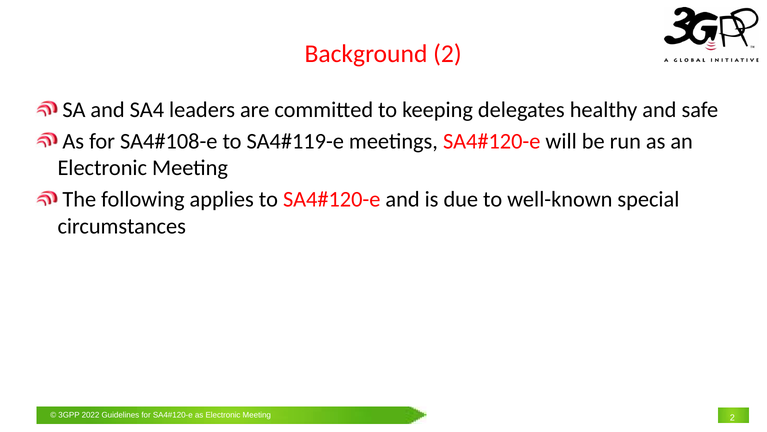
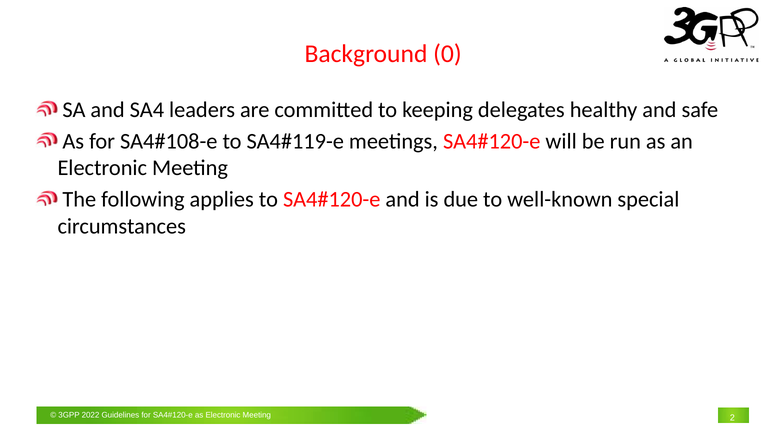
Background 2: 2 -> 0 (447, 54)
